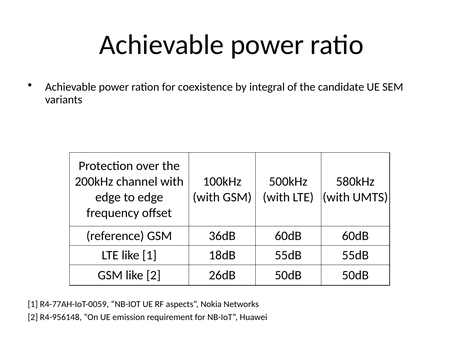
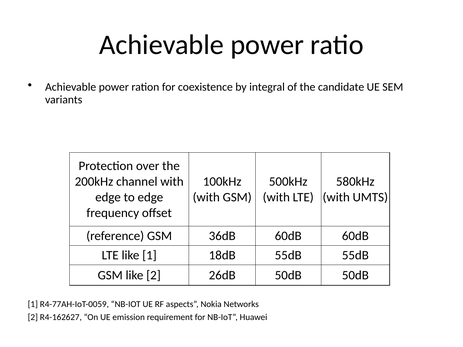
R4-956148: R4-956148 -> R4-162627 (61, 318)
